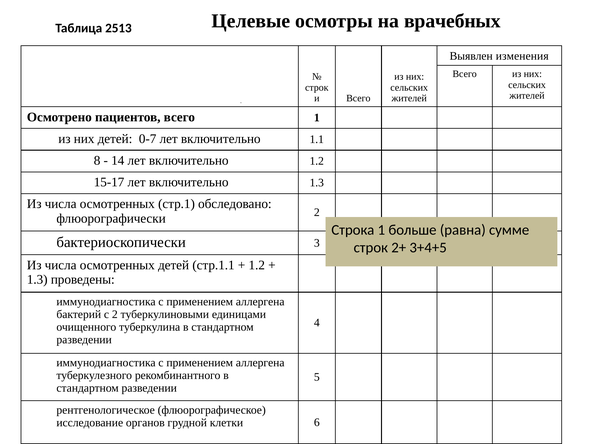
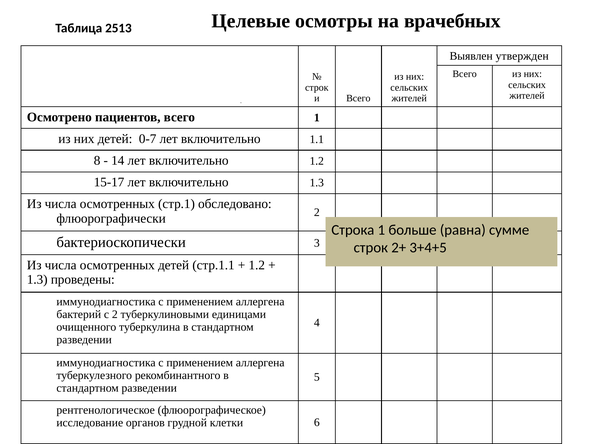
изменения: изменения -> утвержден (522, 56)
